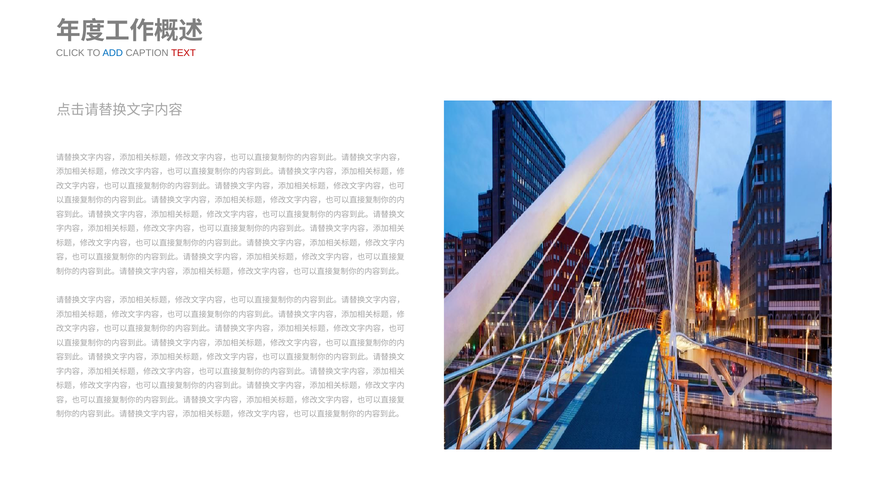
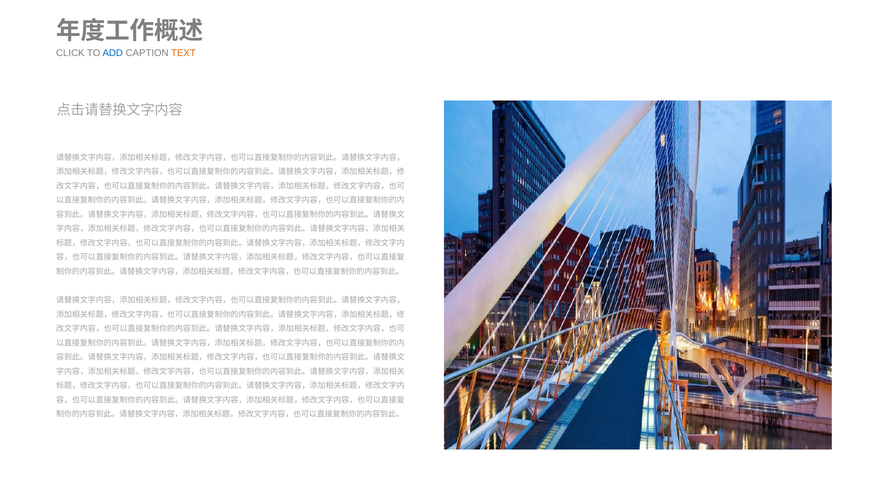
TEXT colour: red -> orange (183, 53)
